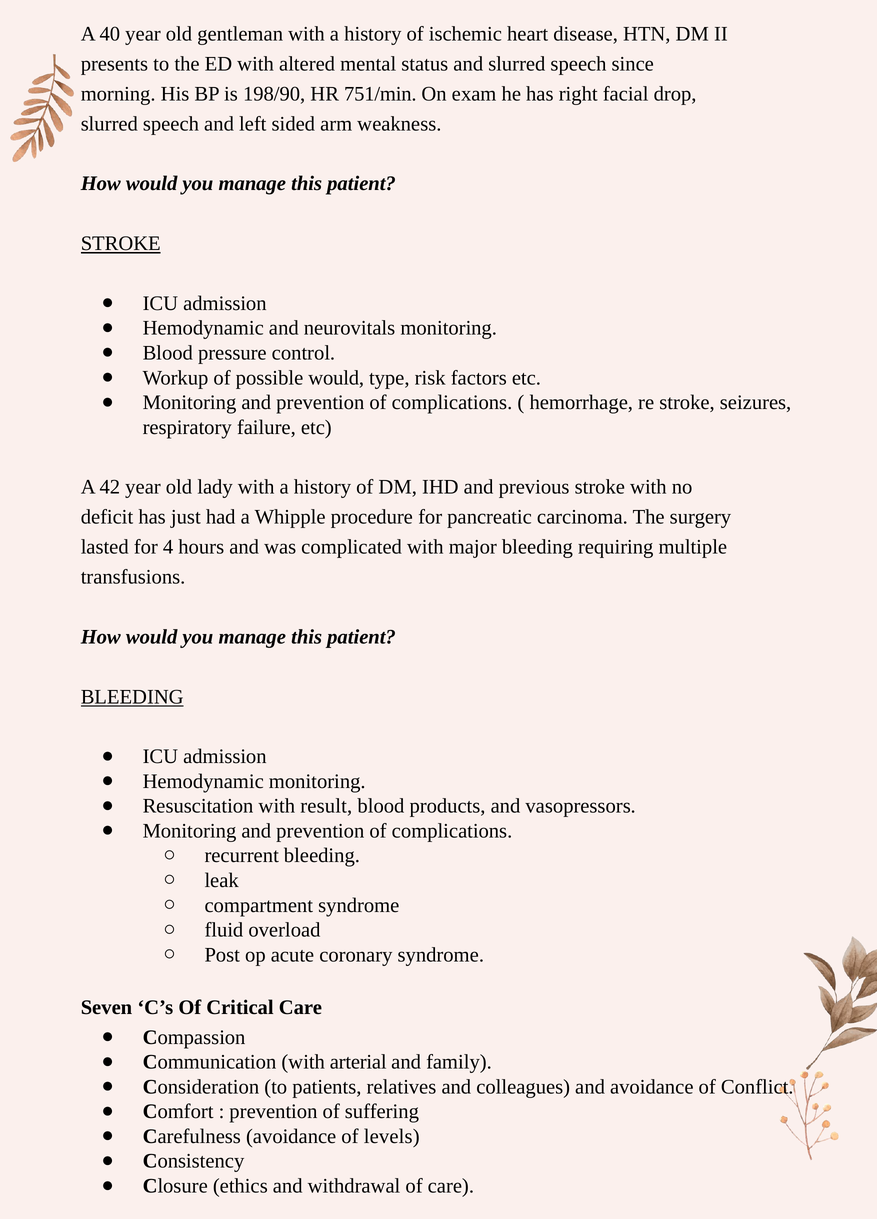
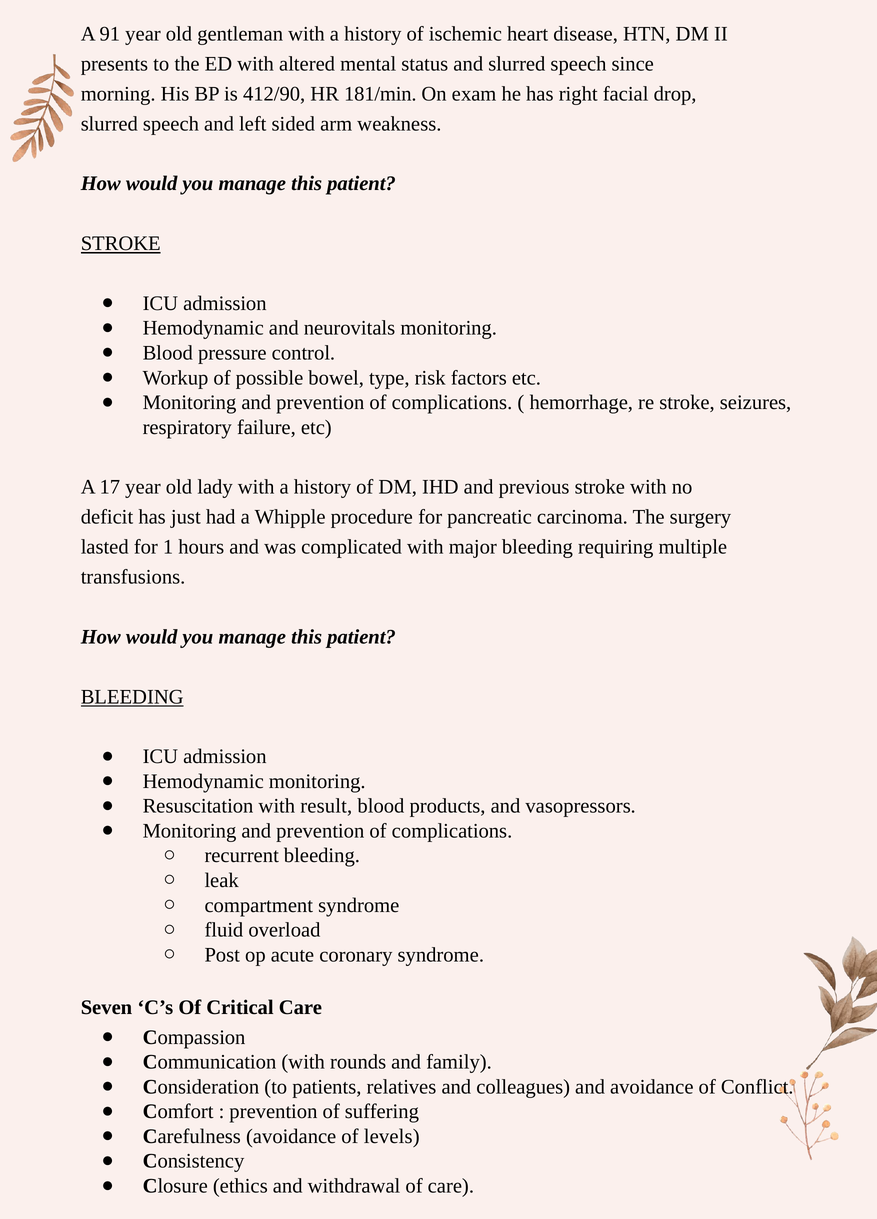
40: 40 -> 91 (110, 34)
198/90: 198/90 -> 412/90 (274, 94)
751/min: 751/min -> 181/min (380, 94)
possible would: would -> bowel (336, 377)
42: 42 -> 17 (110, 487)
4: 4 -> 1 (168, 547)
arterial: arterial -> rounds (358, 1061)
